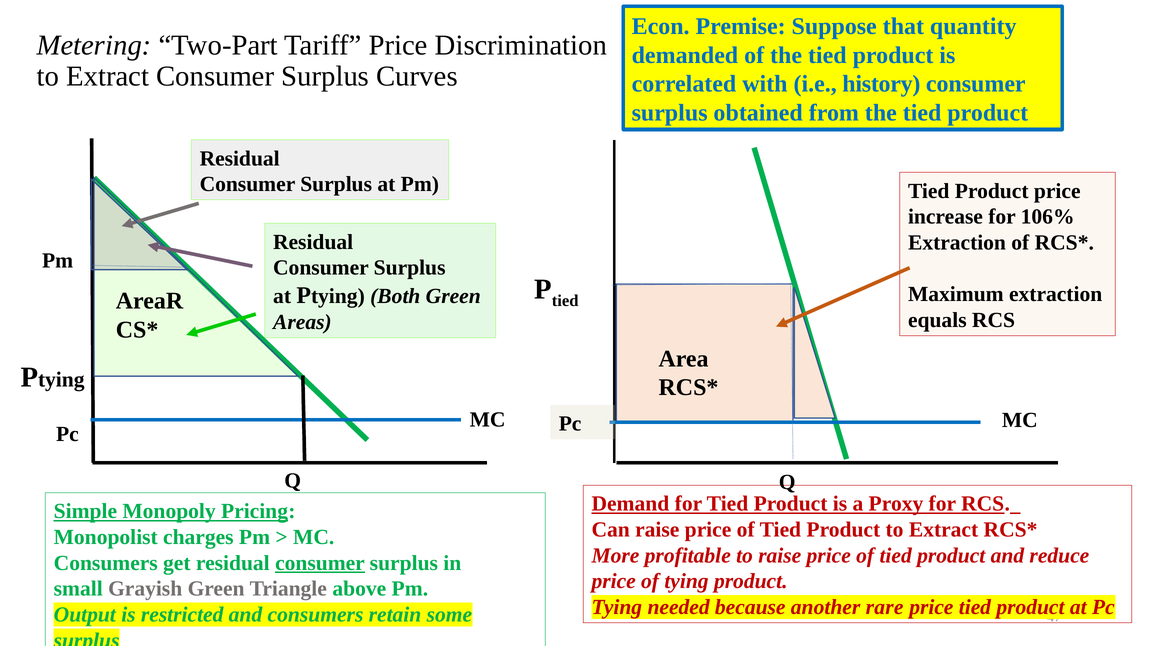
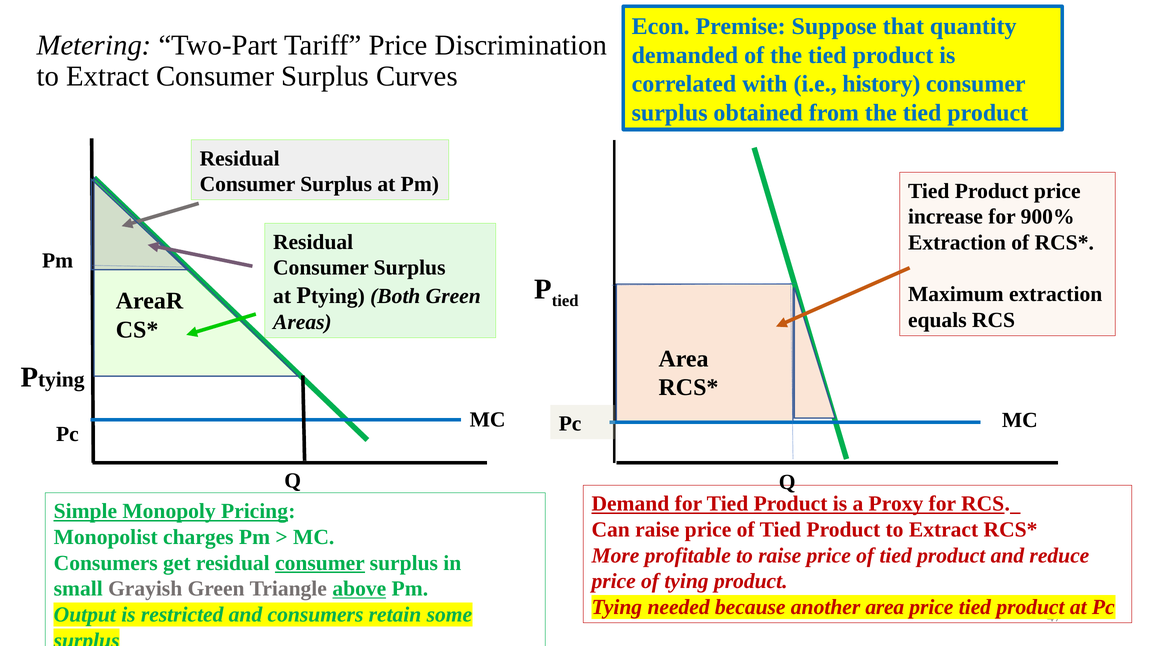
106%: 106% -> 900% (1048, 217)
above underline: none -> present (359, 589)
another rare: rare -> area (885, 607)
